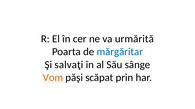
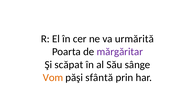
mărgăritar colour: blue -> purple (120, 52)
salvaţi: salvaţi -> scăpat (69, 65)
scăpat: scăpat -> sfântă (99, 78)
